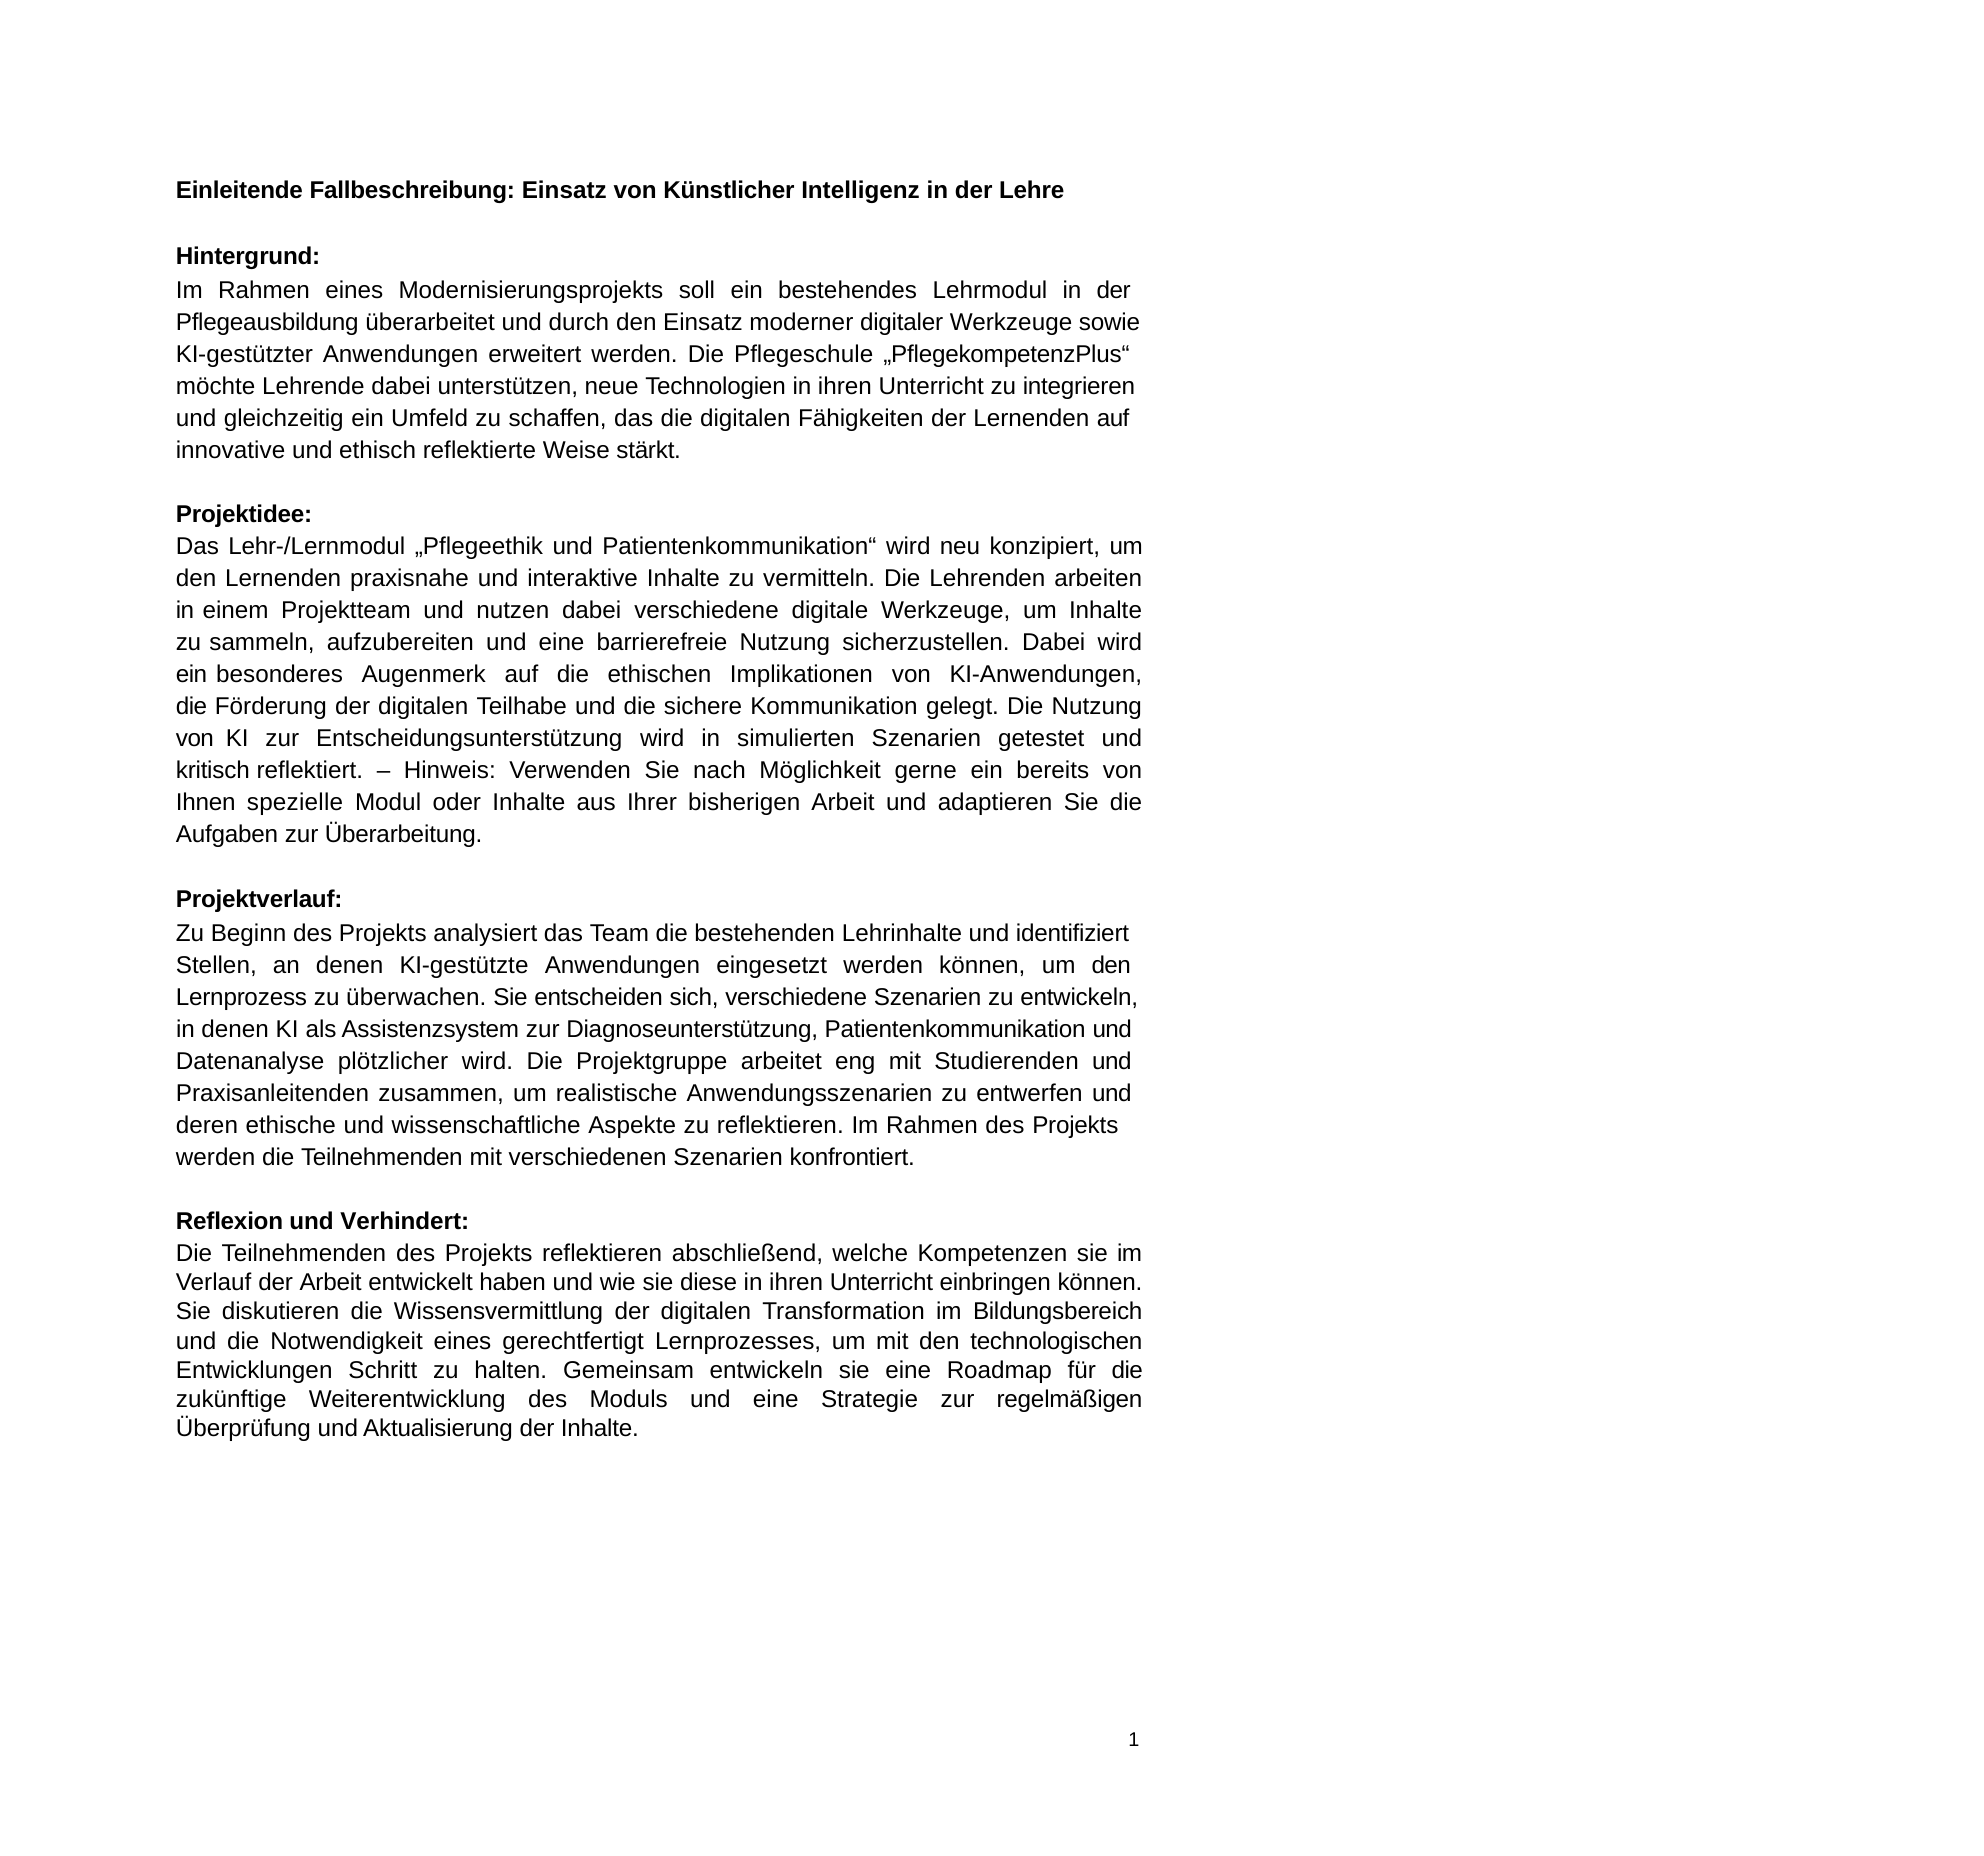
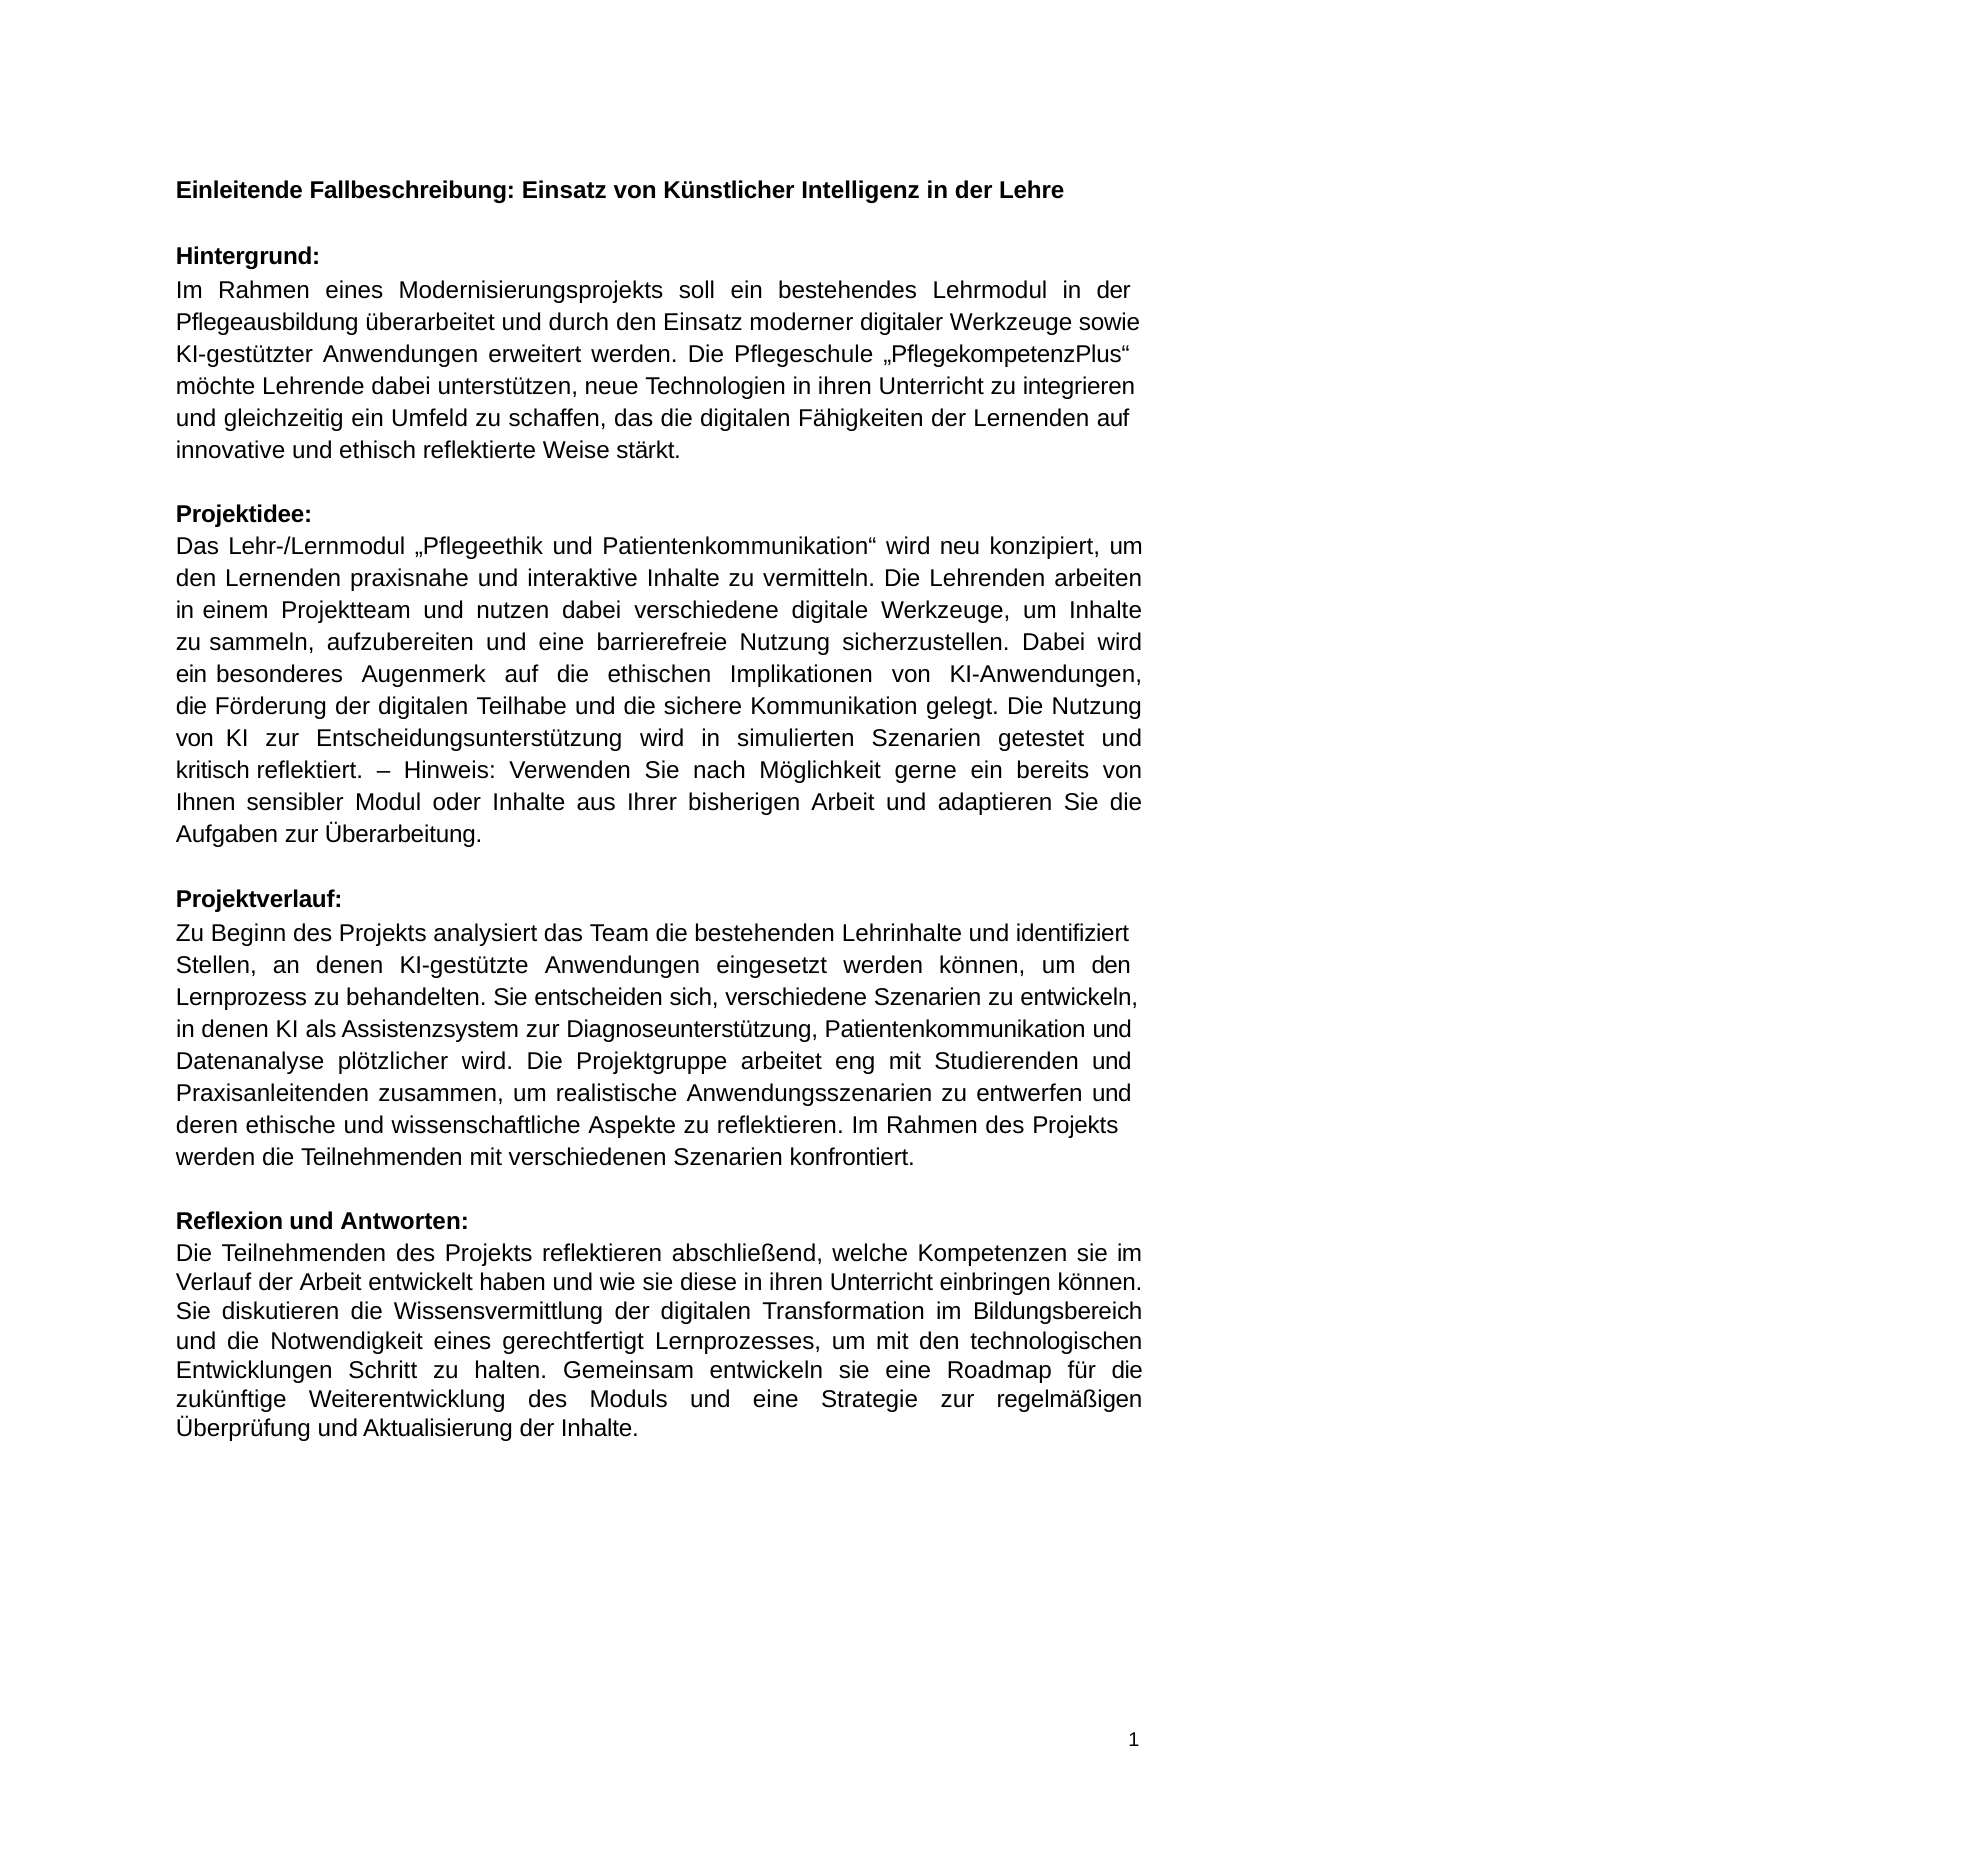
spezielle: spezielle -> sensibler (295, 803)
überwachen: überwachen -> behandelten (416, 998)
Verhindert: Verhindert -> Antworten (405, 1222)
